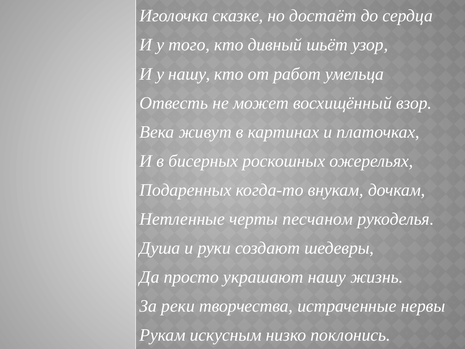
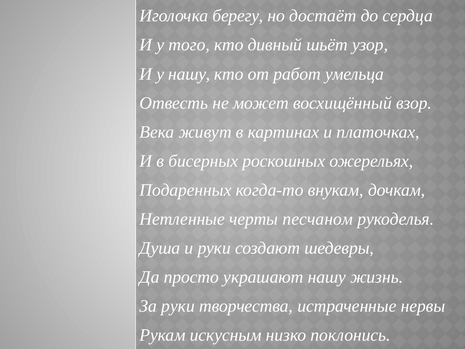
сказке: сказке -> берегу (238, 16)
За реки: реки -> руки (178, 306)
